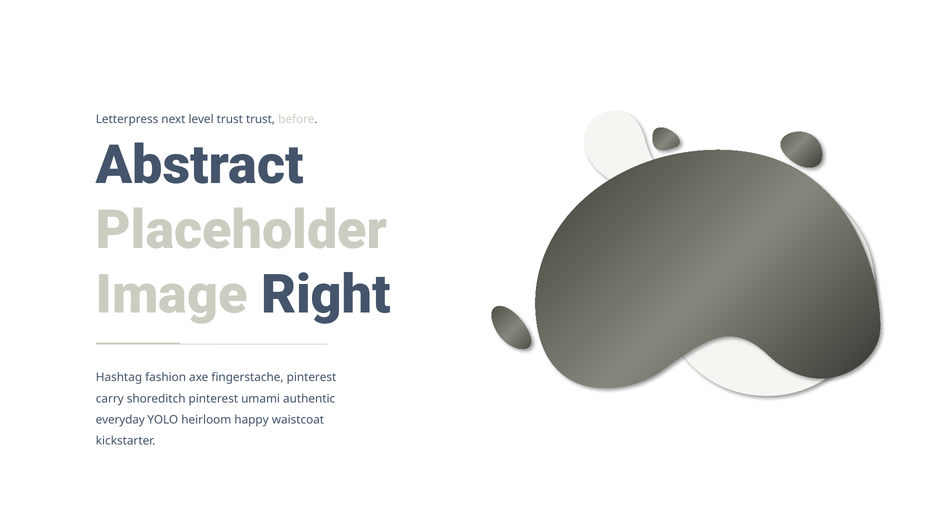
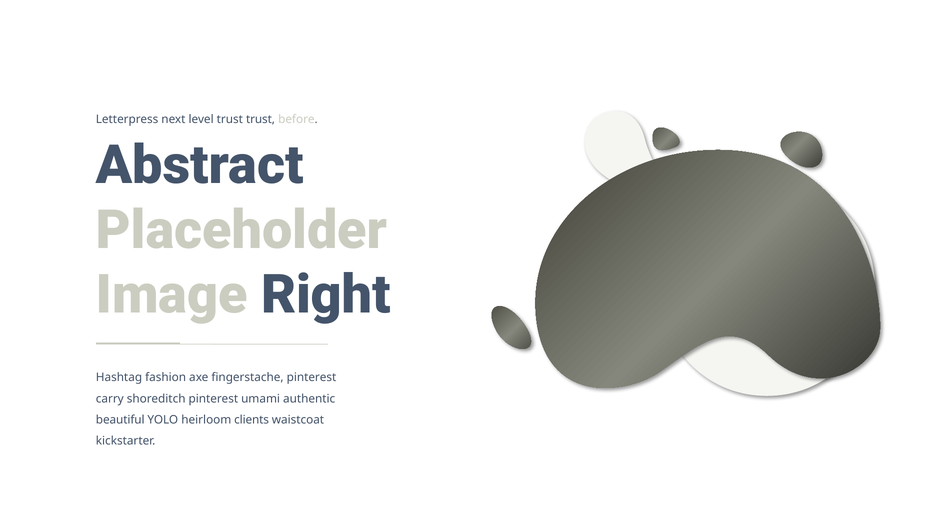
everyday: everyday -> beautiful (120, 420)
happy: happy -> clients (252, 420)
